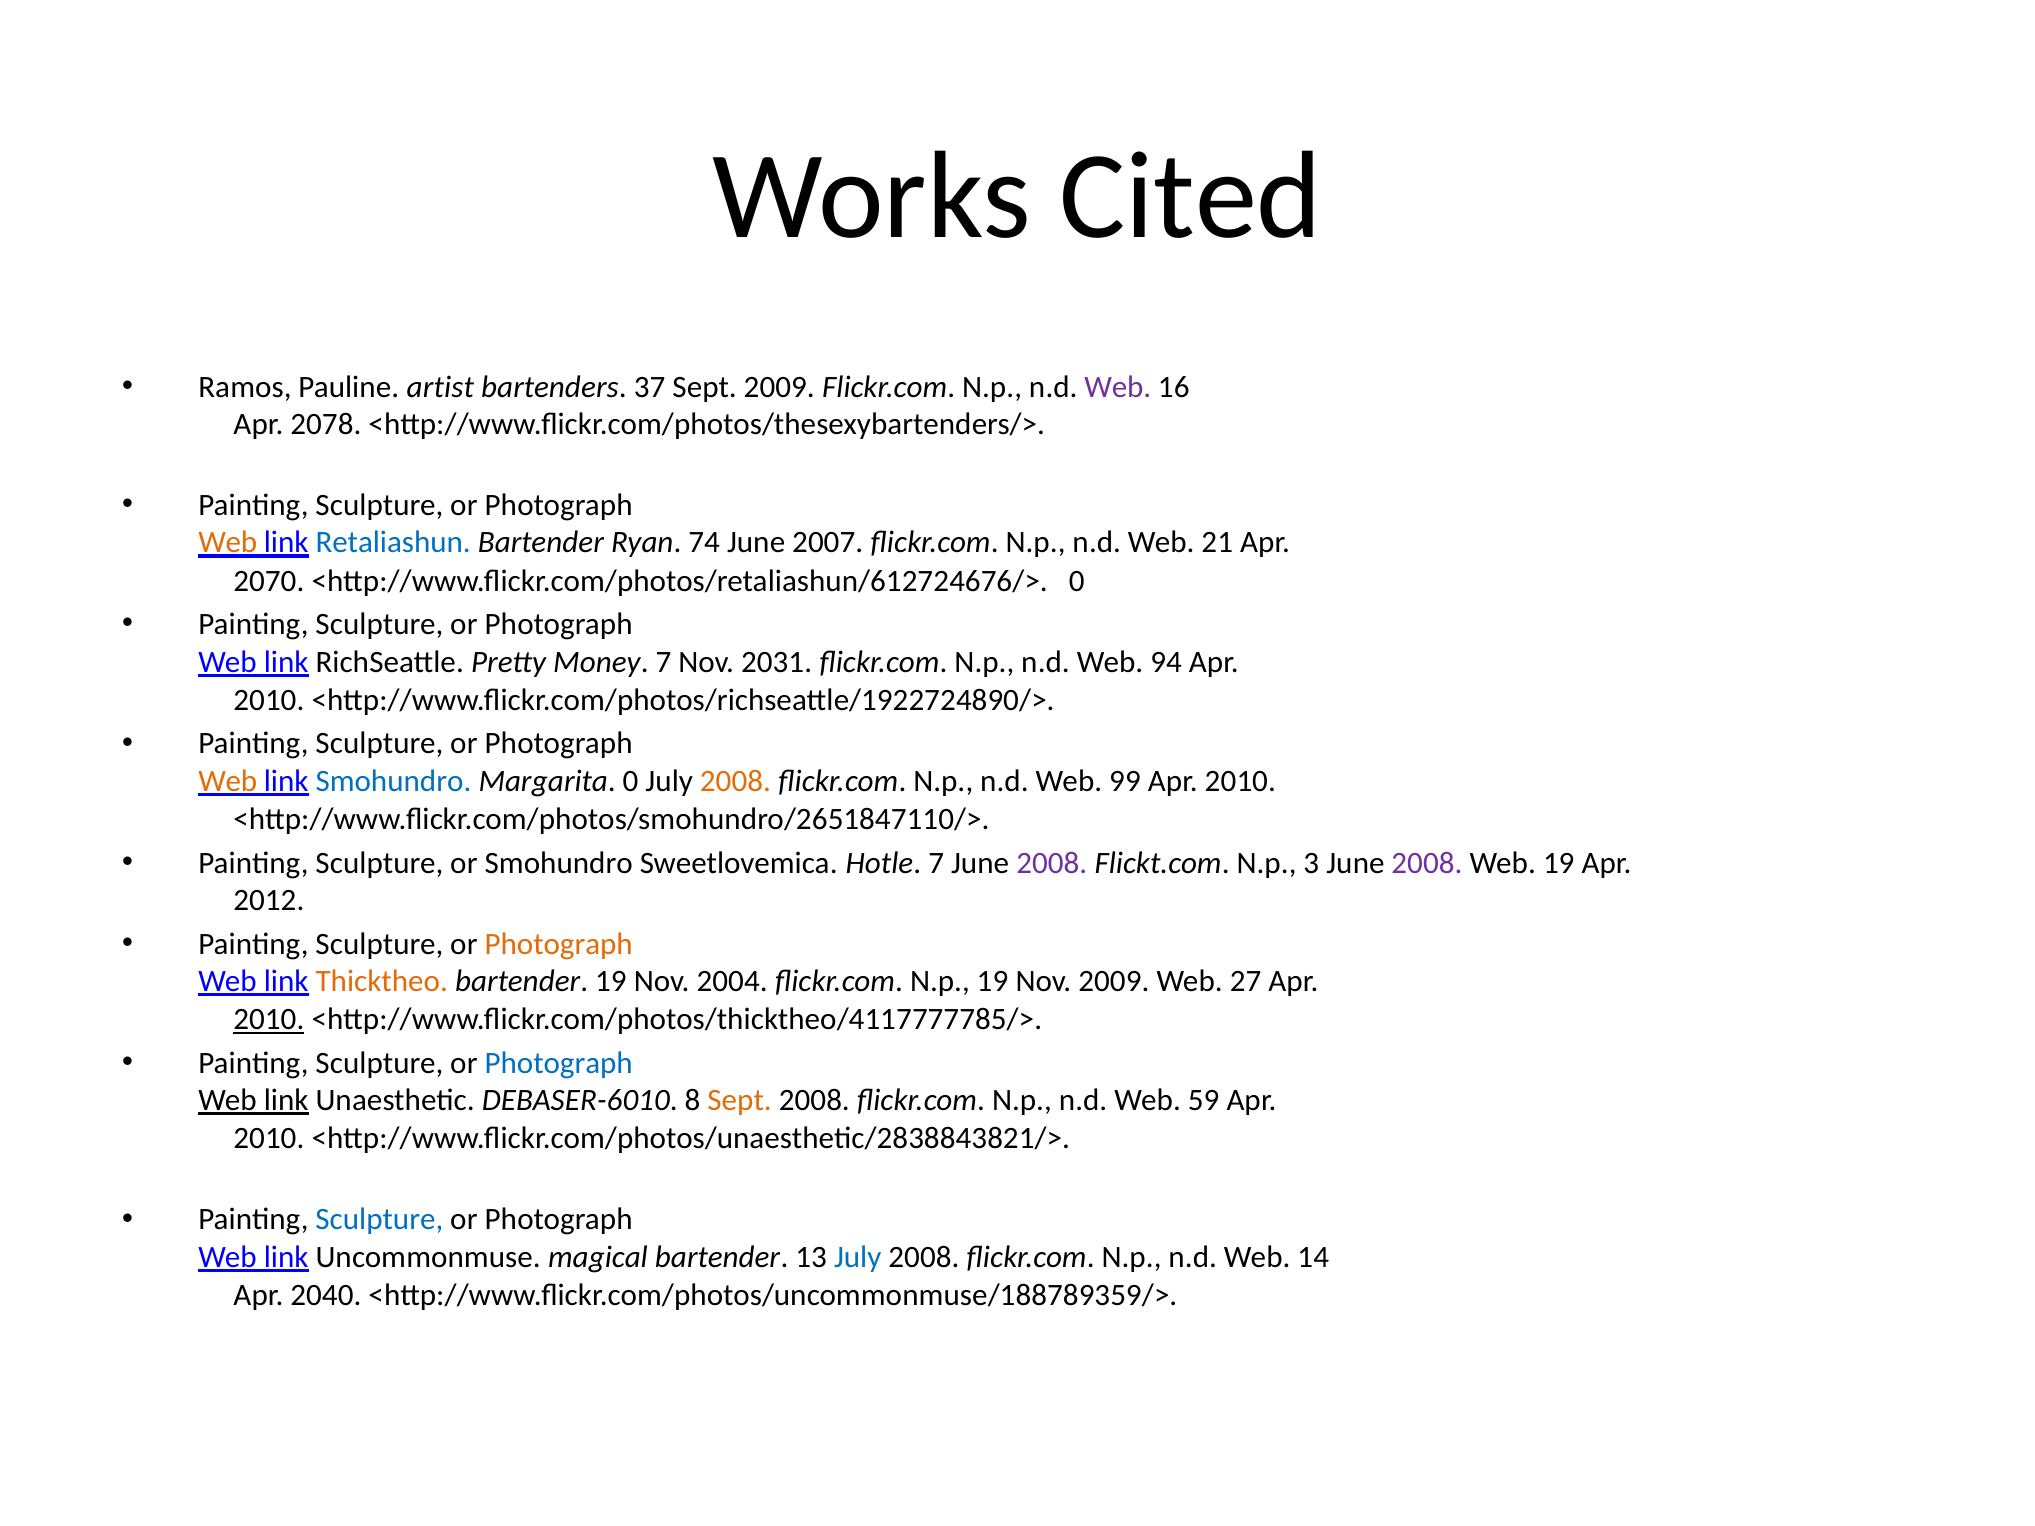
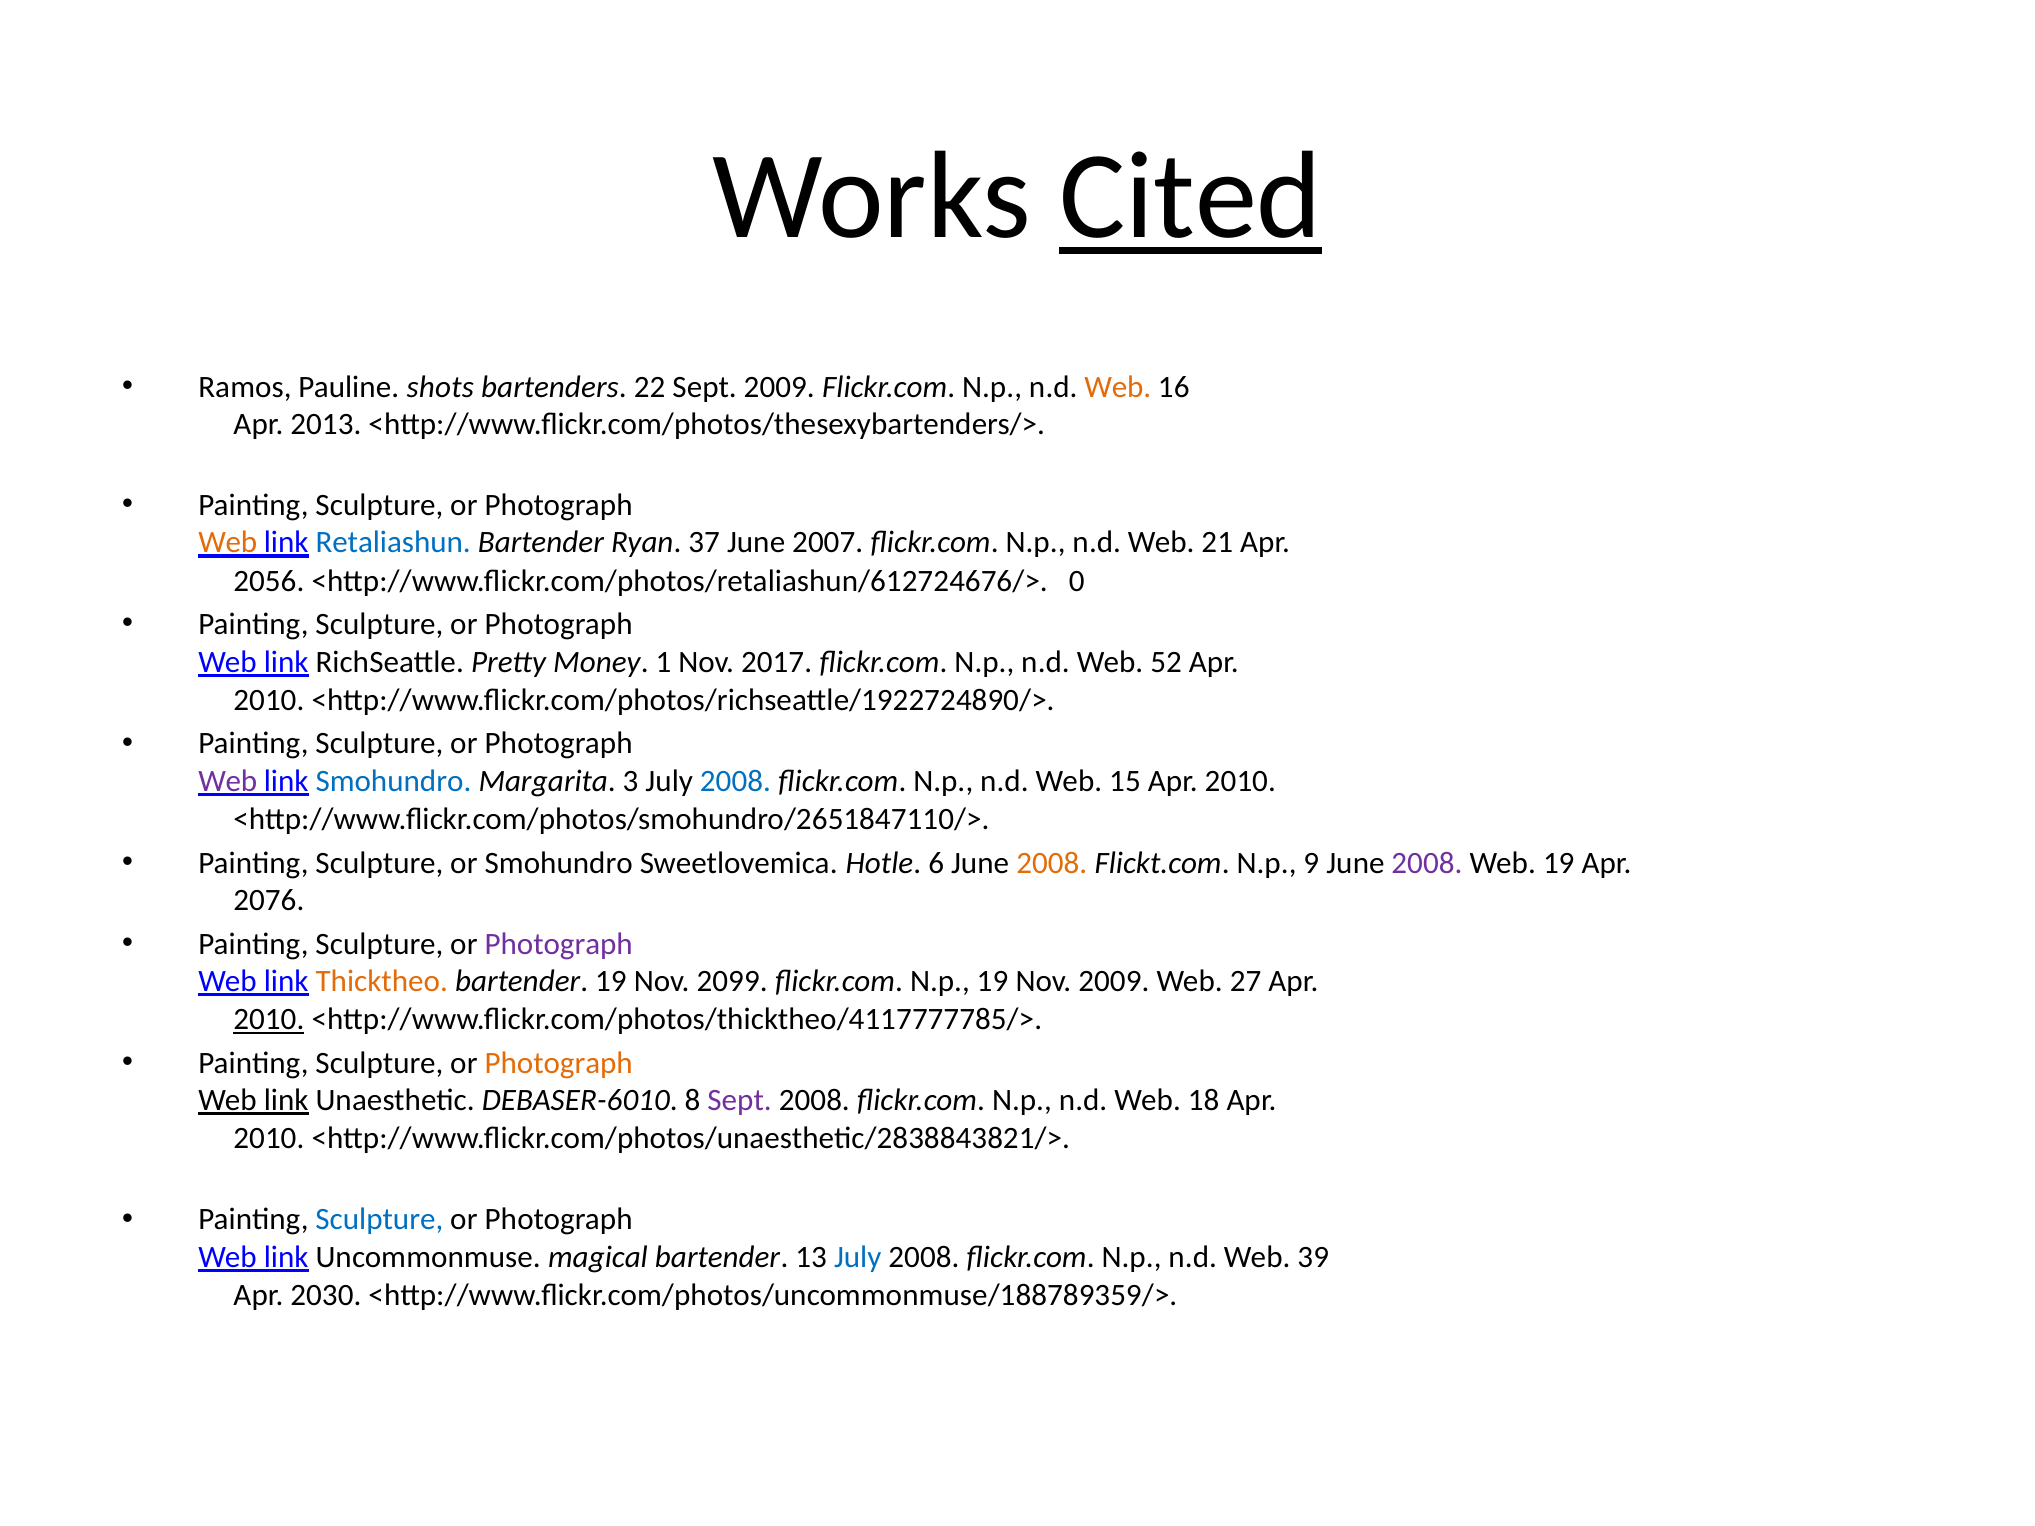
Cited underline: none -> present (1191, 197)
artist: artist -> shots (440, 387)
37: 37 -> 22 (650, 387)
Web colour: purple -> orange (1118, 387)
2078: 2078 -> 2013 (326, 424)
74: 74 -> 37 (704, 543)
2070: 2070 -> 2056 (269, 581)
Money 7: 7 -> 1 (664, 662)
2031: 2031 -> 2017 (777, 662)
94: 94 -> 52 (1166, 662)
Web colour: orange -> purple (228, 781)
Margarita 0: 0 -> 3 (631, 781)
2008 colour: orange -> blue (735, 781)
99: 99 -> 15 (1125, 781)
Hotle 7: 7 -> 6 (936, 863)
2008 colour: purple -> orange (1052, 863)
3: 3 -> 9 (1311, 863)
2012: 2012 -> 2076 (269, 900)
Photograph colour: orange -> purple (559, 944)
2004: 2004 -> 2099 (732, 981)
Photograph colour: blue -> orange (559, 1063)
Sept colour: orange -> purple (740, 1100)
59: 59 -> 18 (1204, 1100)
14: 14 -> 39 (1313, 1257)
2040: 2040 -> 2030 (326, 1295)
